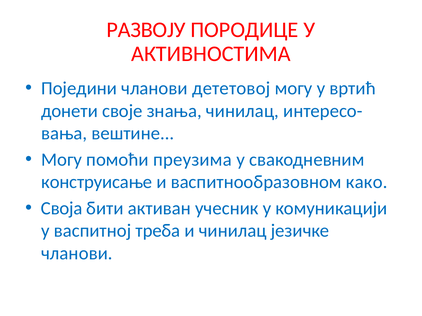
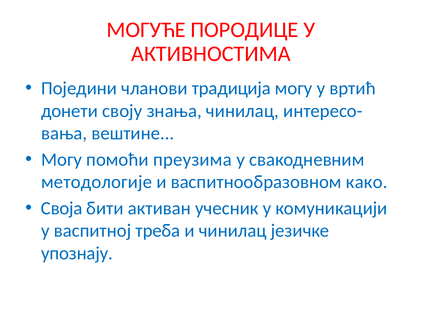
РАЗВОЈУ: РАЗВОЈУ -> МОГУЋЕ (146, 30)
дететовој: дететовој -> традиција (231, 89)
своје: своје -> своју (122, 111)
конструисање: конструисање -> методологије (97, 182)
чланови: чланови -> упознају (77, 254)
